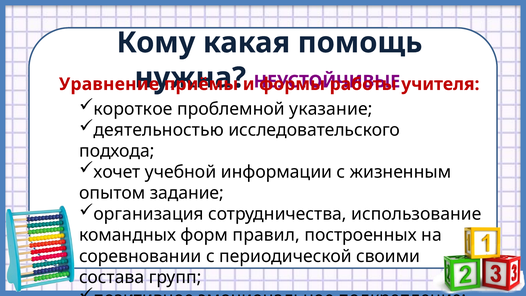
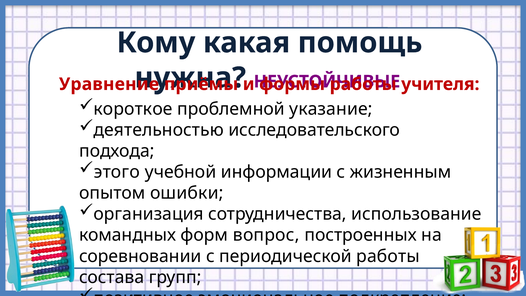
хочет: хочет -> этого (117, 172)
задание: задание -> ошибки (187, 193)
правил: правил -> вопрос (266, 235)
периодической своими: своими -> работы (388, 256)
